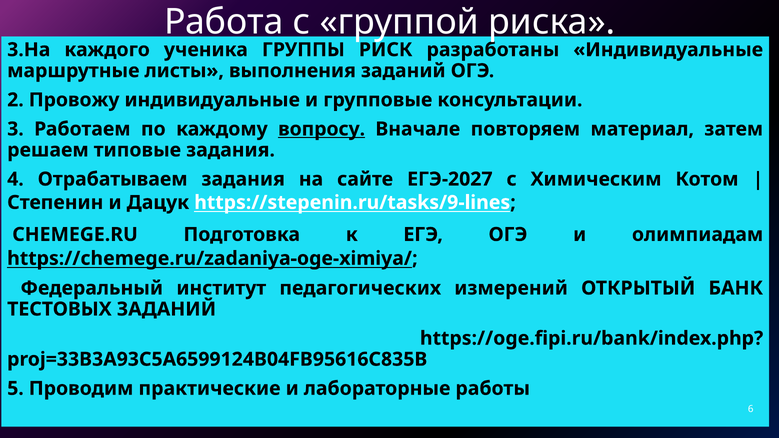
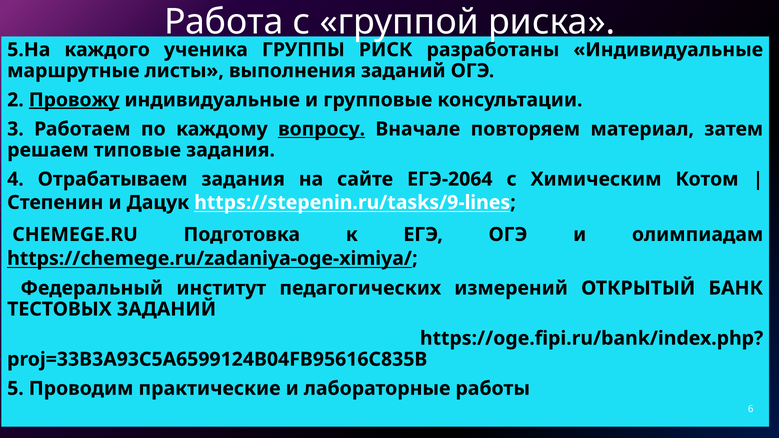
3.На: 3.На -> 5.На (29, 50)
Провожу underline: none -> present (74, 100)
ЕГЭ-2027: ЕГЭ-2027 -> ЕГЭ-2064 (450, 179)
